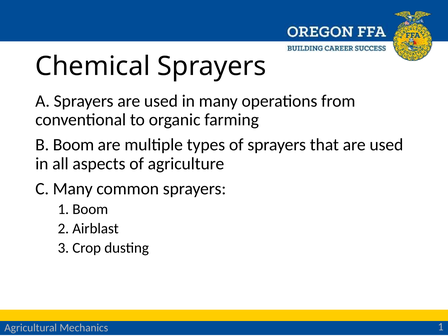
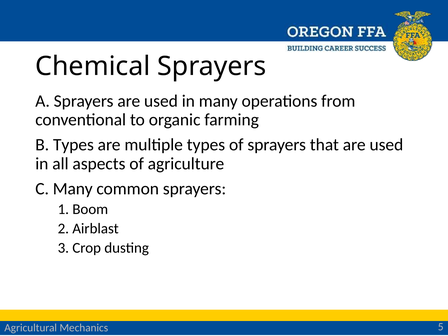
B Boom: Boom -> Types (73, 145)
Mechanics 1: 1 -> 5 (441, 327)
